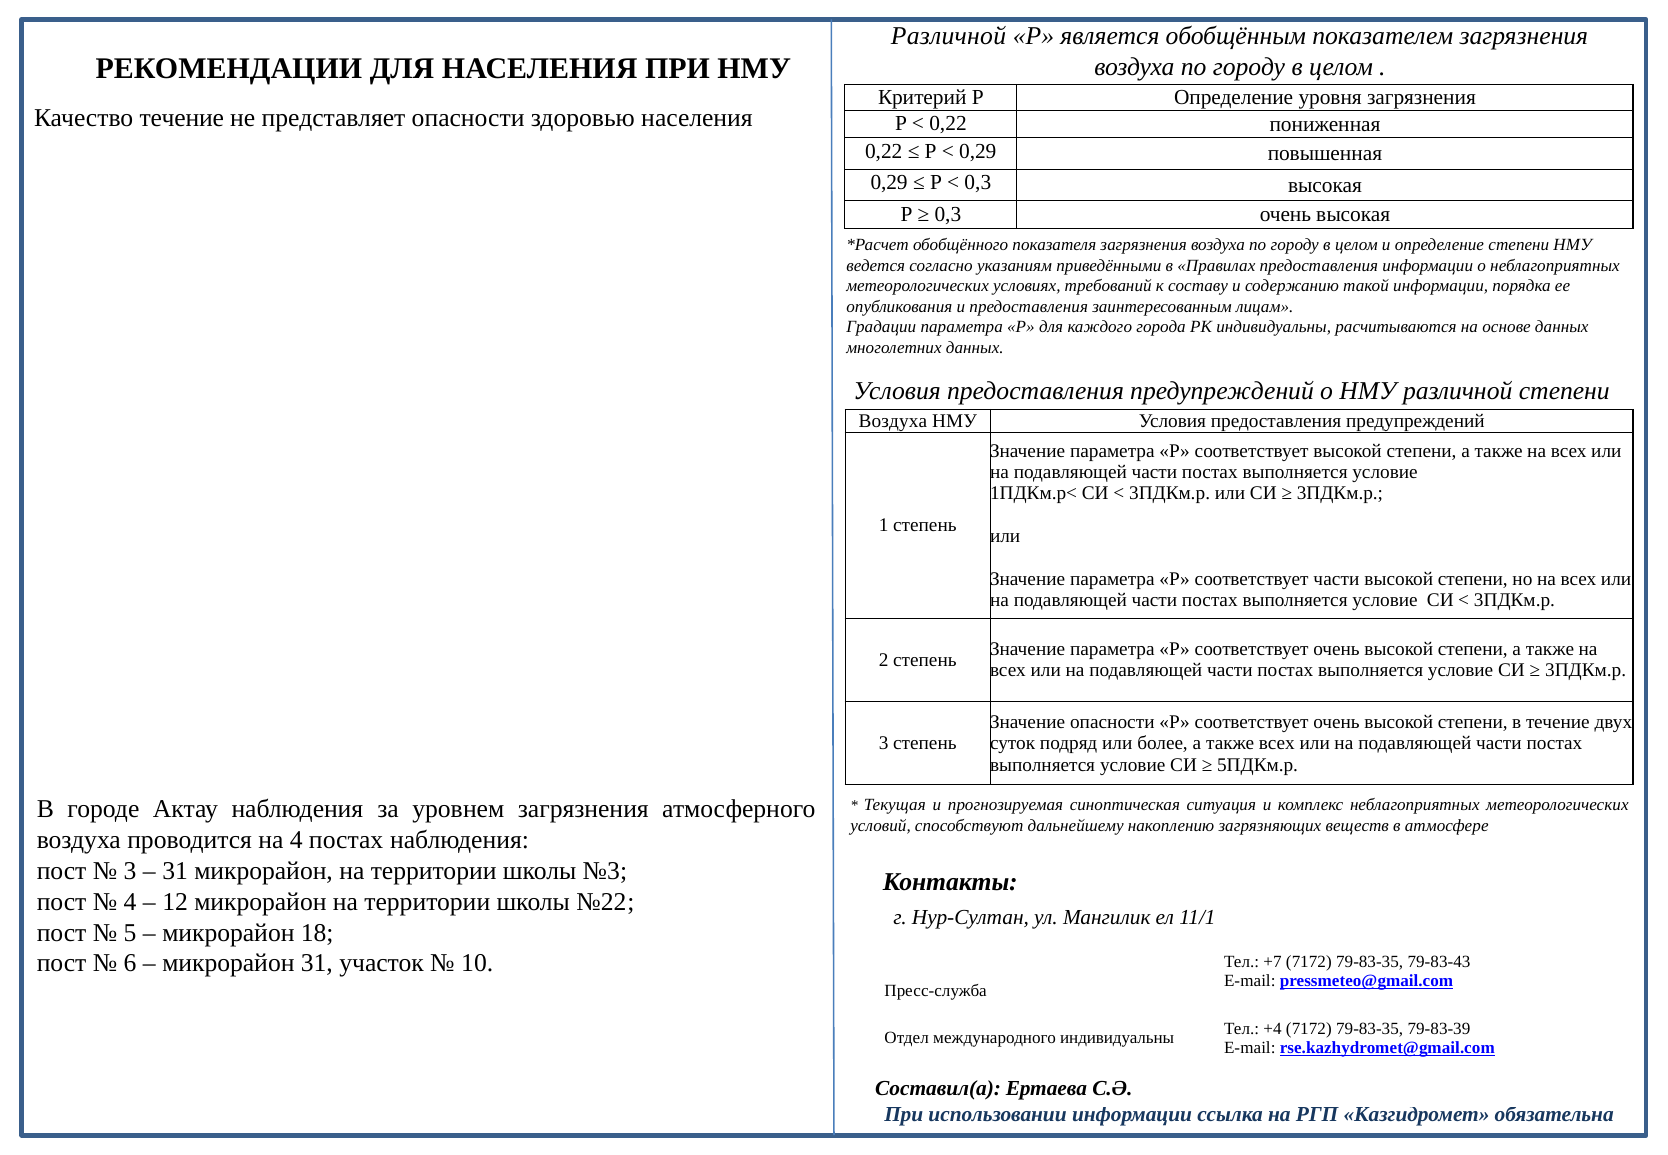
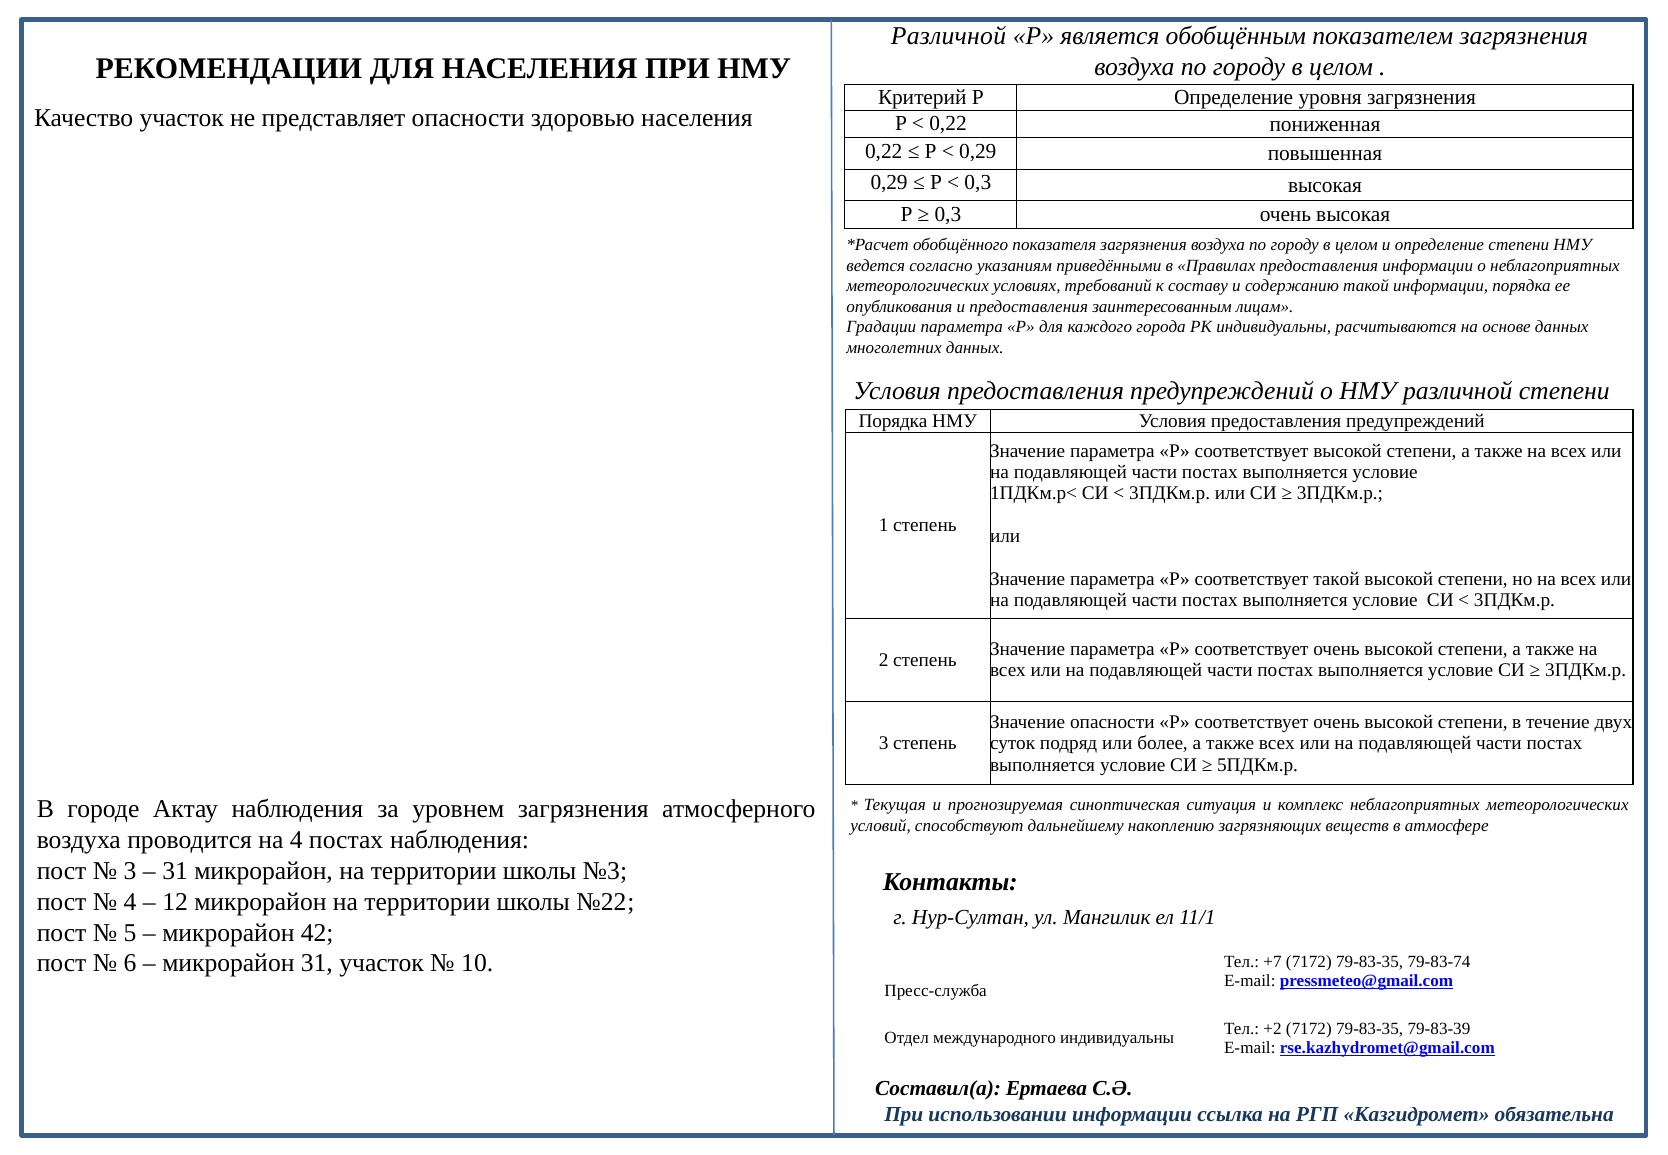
Качество течение: течение -> участок (182, 118)
Воздуха: Воздуха -> Порядка (893, 421)
соответствует части: части -> такой (1337, 579)
18: 18 -> 42 (317, 932)
79-83-43: 79-83-43 -> 79-83-74 (1439, 962)
+4: +4 -> +2 (1273, 1028)
